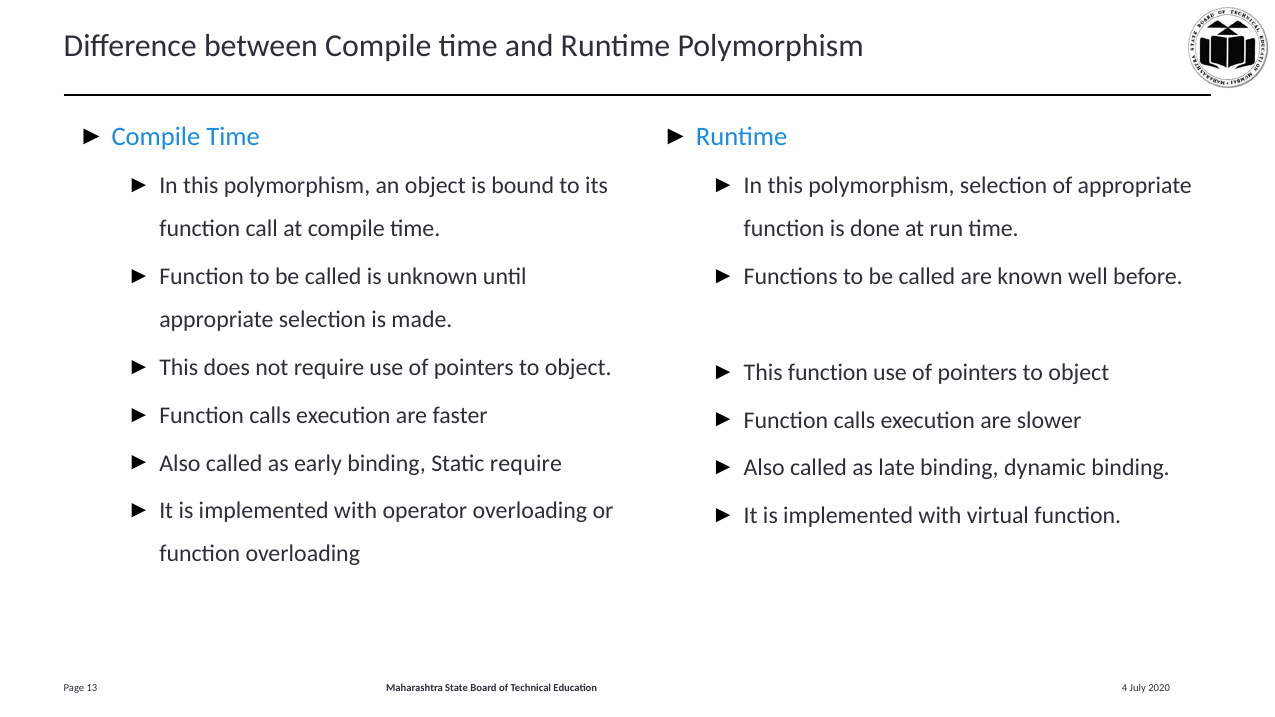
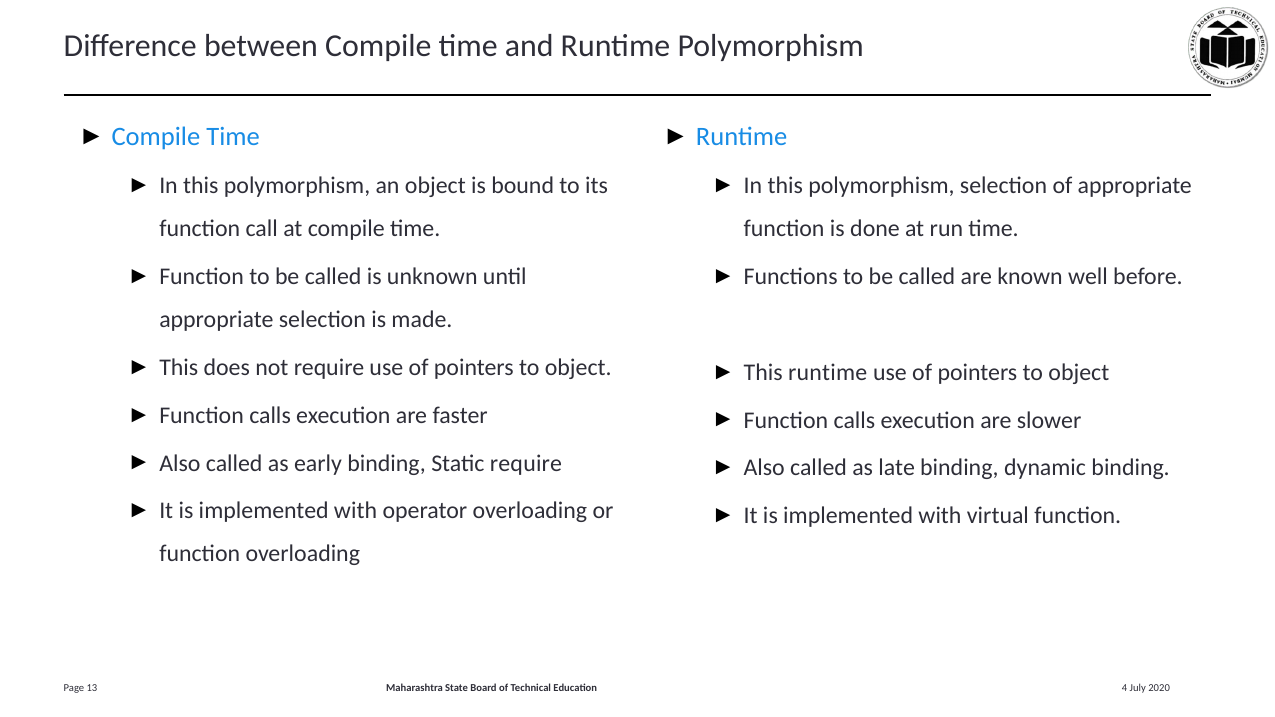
This function: function -> runtime (828, 372)
